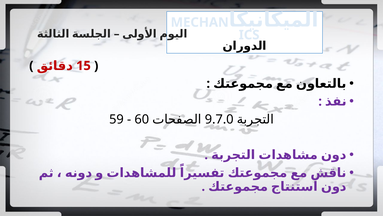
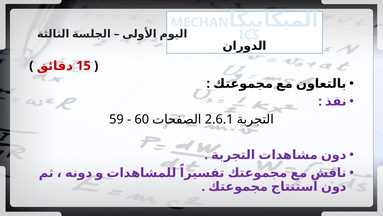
9.7.0: 9.7.0 -> 2.6.1 (219, 119)
